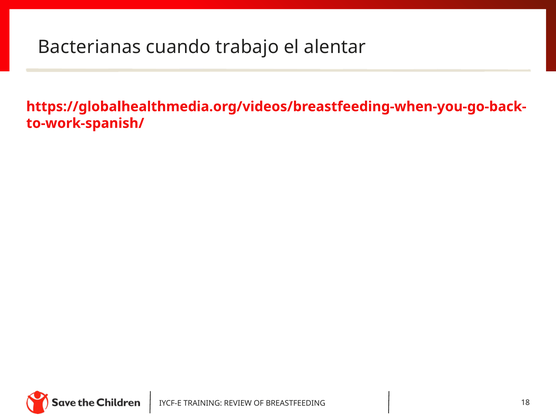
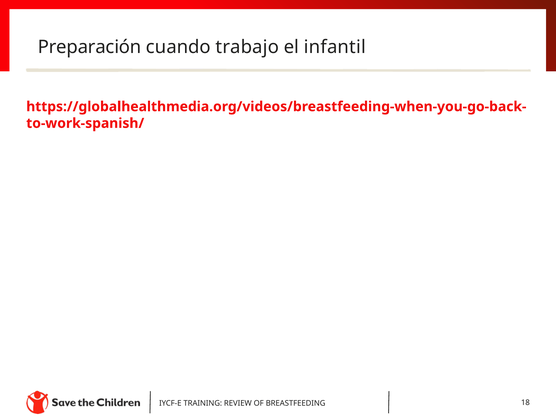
Bacterianas: Bacterianas -> Preparación (90, 47)
alentar: alentar -> infantil (335, 47)
